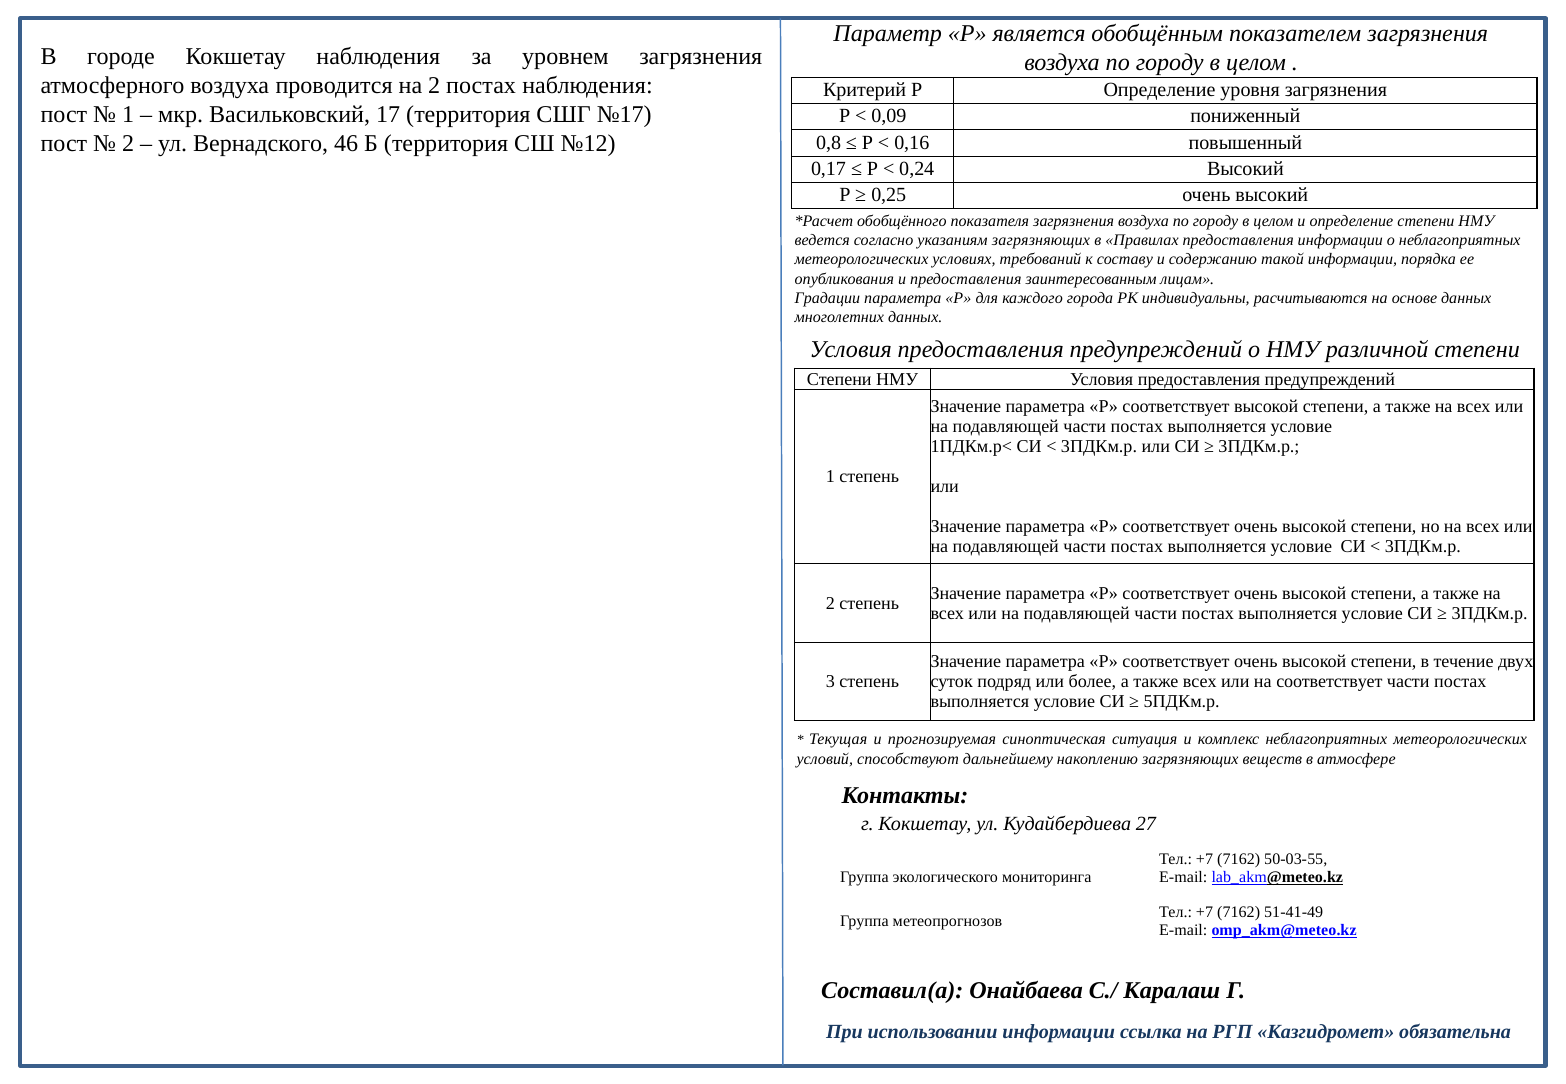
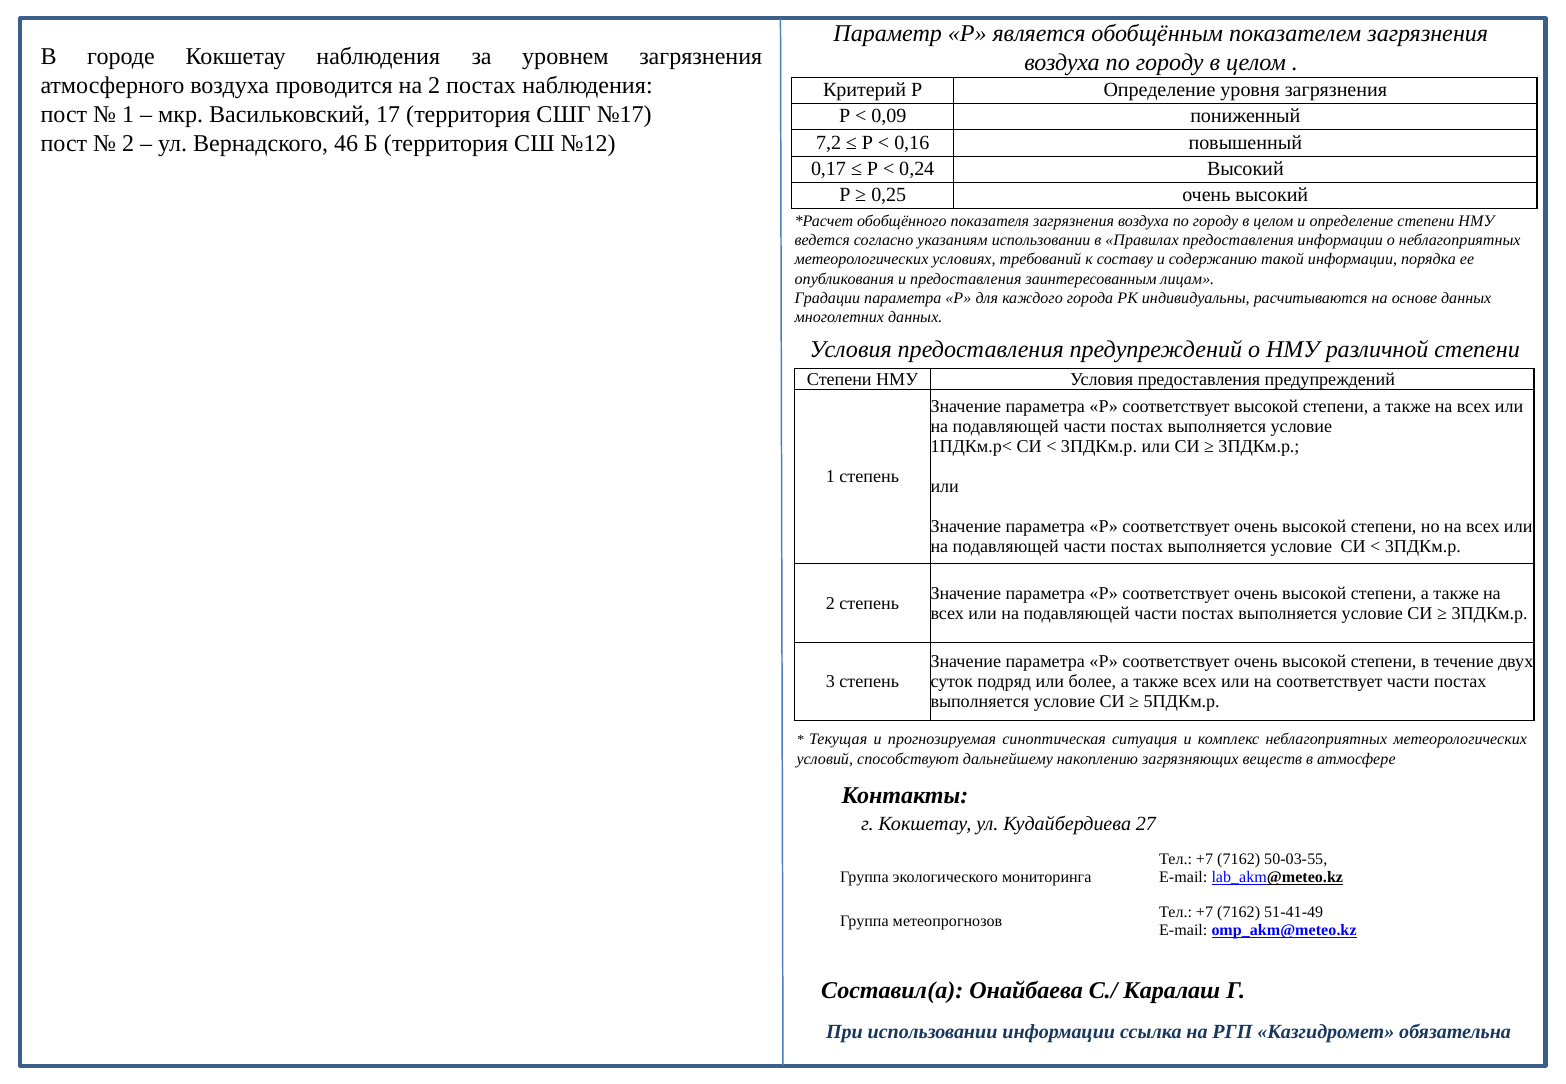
0,8: 0,8 -> 7,2 (829, 143)
указаниям загрязняющих: загрязняющих -> использовании (1041, 240)
